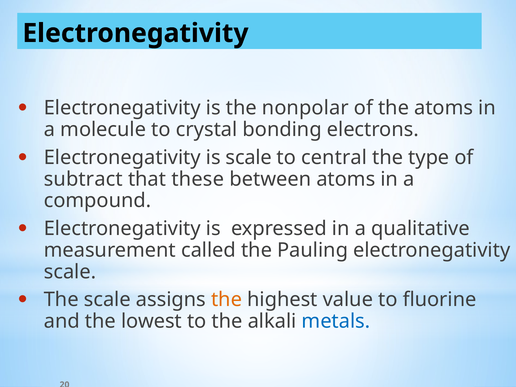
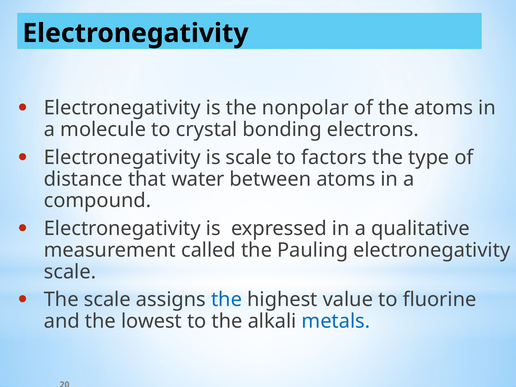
central: central -> factors (334, 157)
subtract: subtract -> distance (83, 179)
these: these -> water (198, 179)
the colour: orange -> blue (227, 300)
